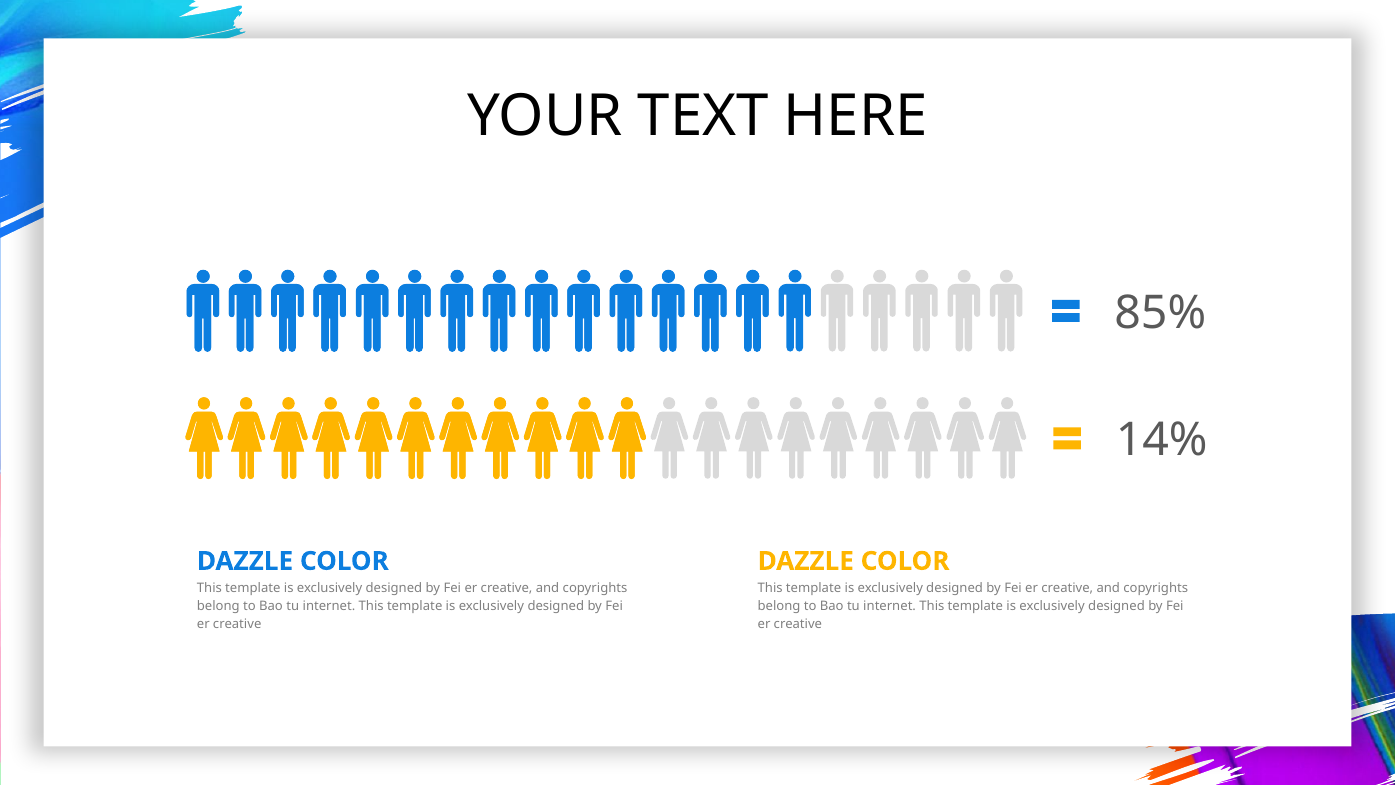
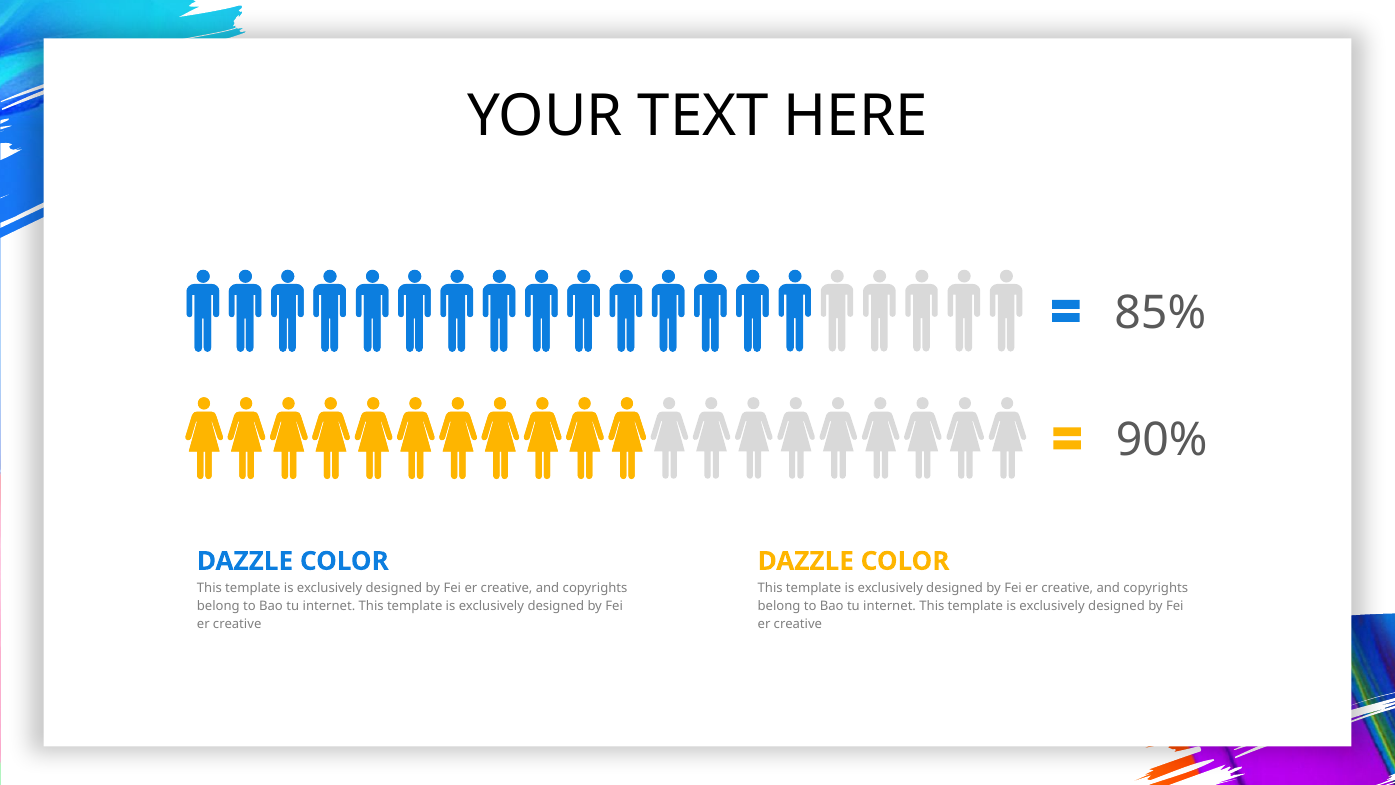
14%: 14% -> 90% (1162, 440)
